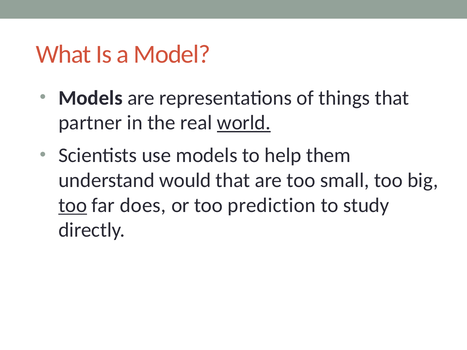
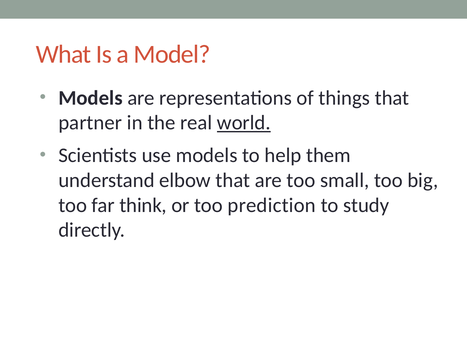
would: would -> elbow (185, 180)
too underline: present -> none (73, 205)
does: does -> think (143, 205)
